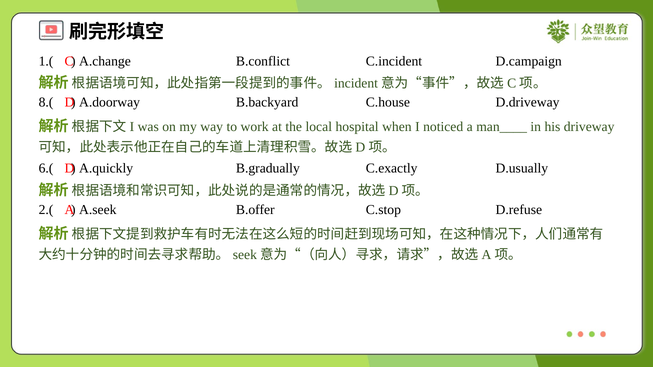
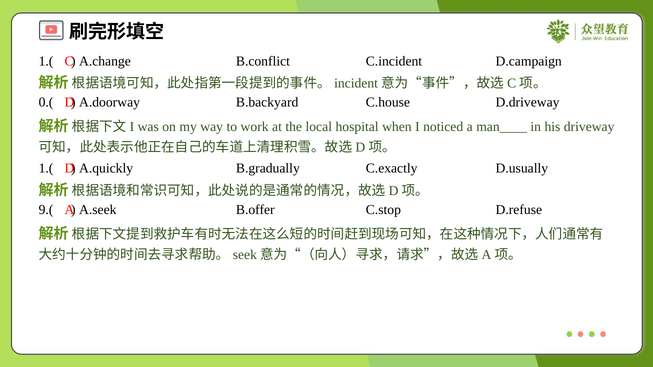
8.(: 8.( -> 0.( (46, 102)
6.(: 6.( -> 1.( (46, 168)
2.(: 2.( -> 9.( (46, 210)
